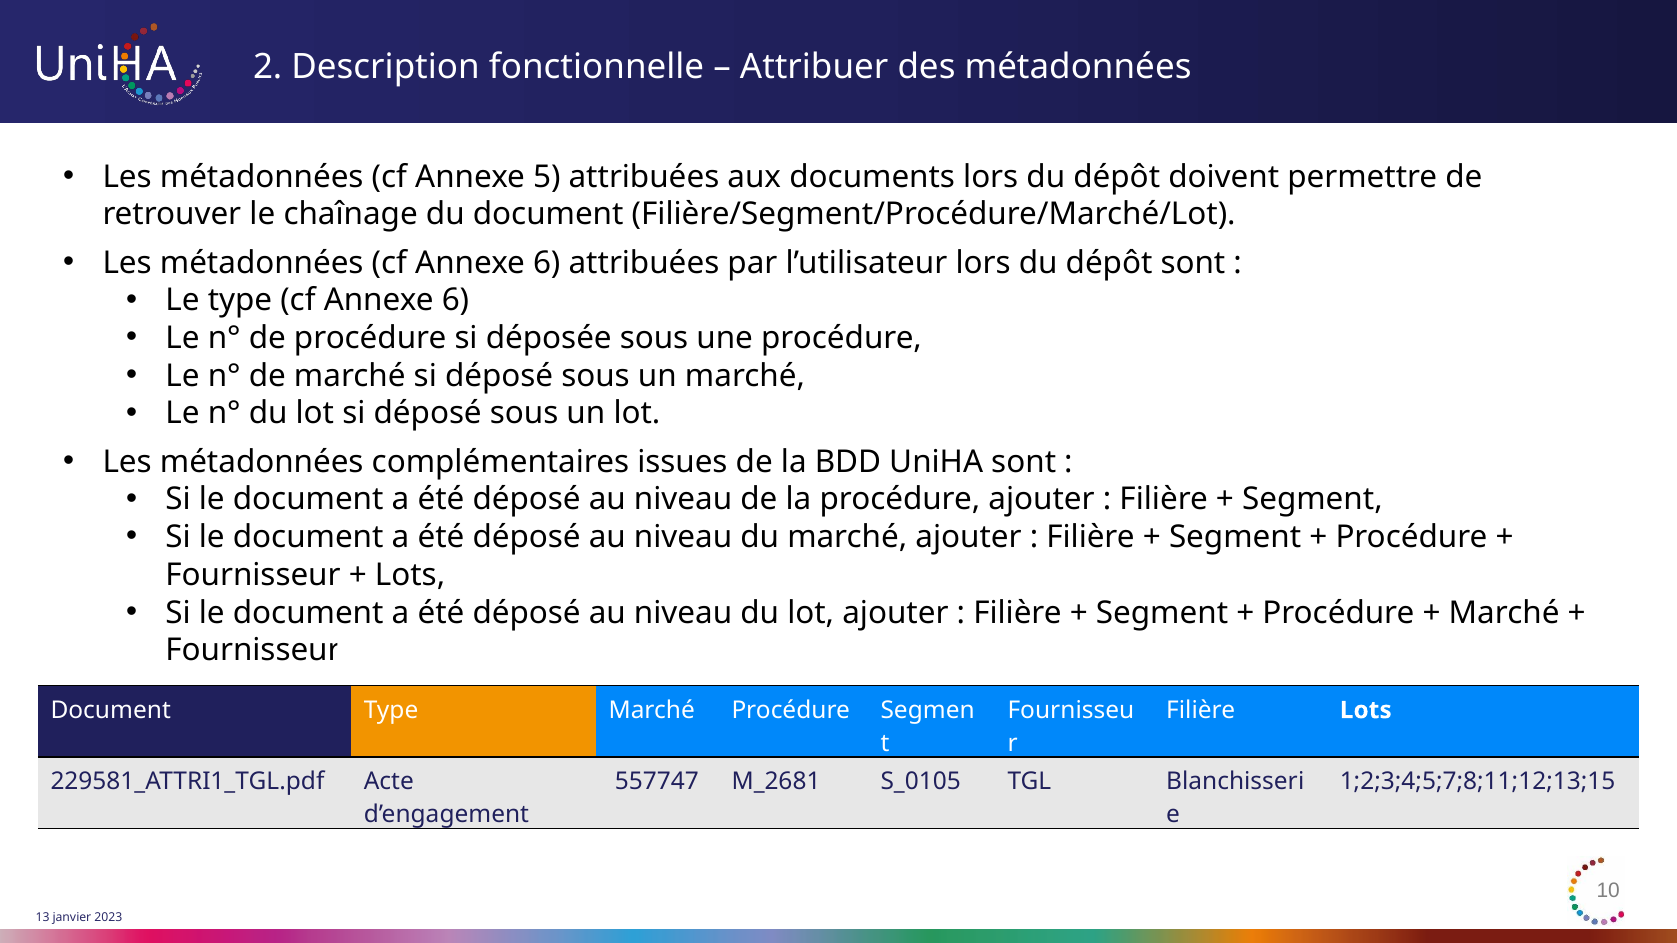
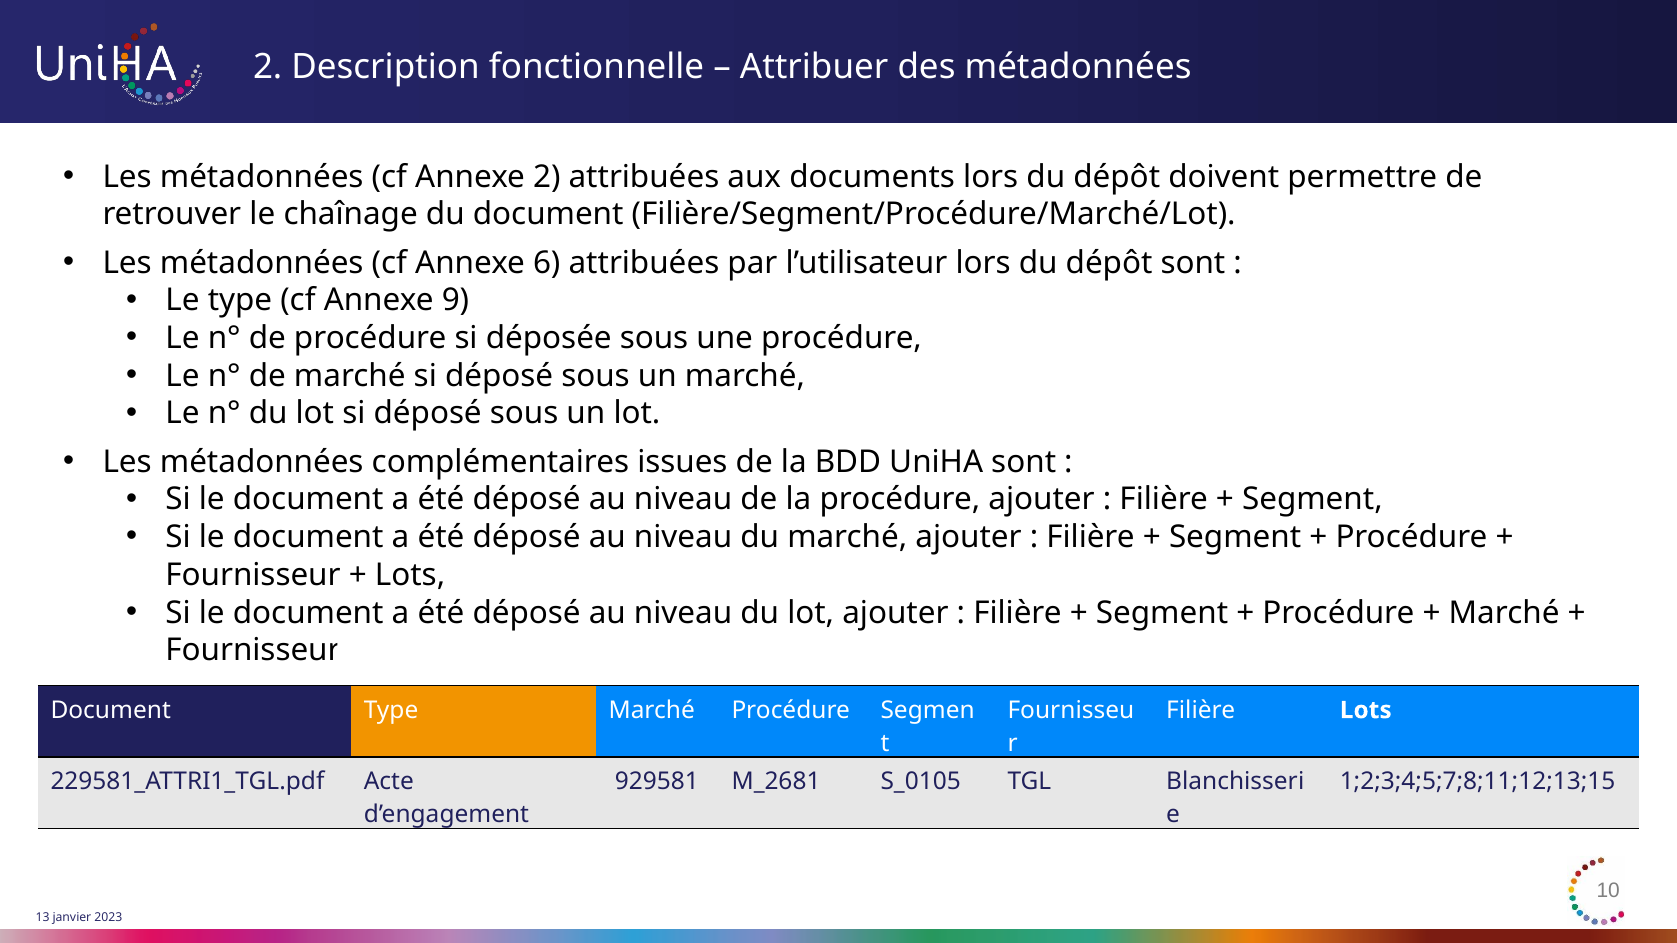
Annexe 5: 5 -> 2 (547, 177)
type cf Annexe 6: 6 -> 9 (455, 300)
557747: 557747 -> 929581 (657, 782)
